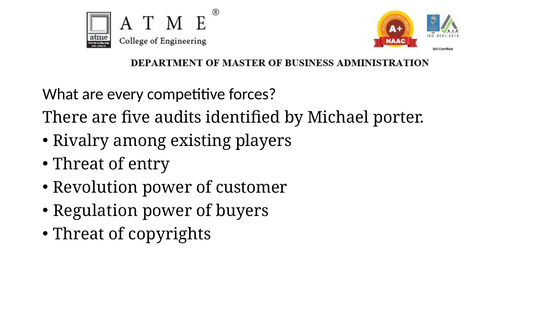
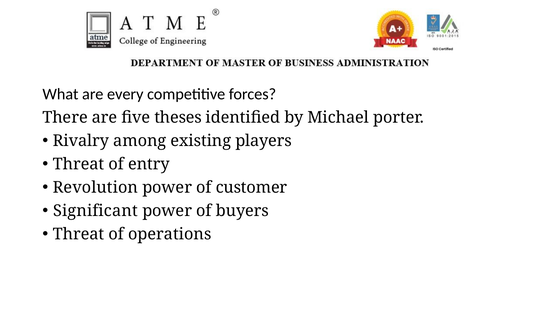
audits: audits -> theses (178, 118)
Regulation: Regulation -> Significant (95, 211)
copyrights: copyrights -> operations (170, 234)
